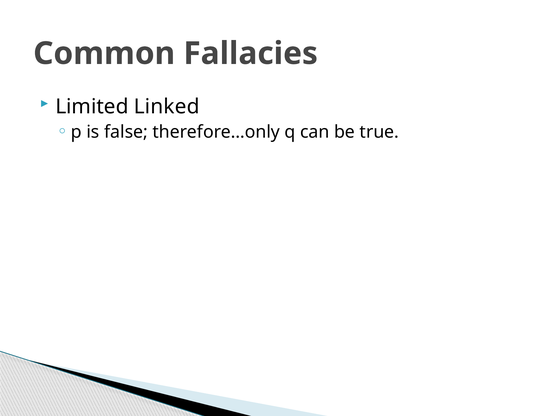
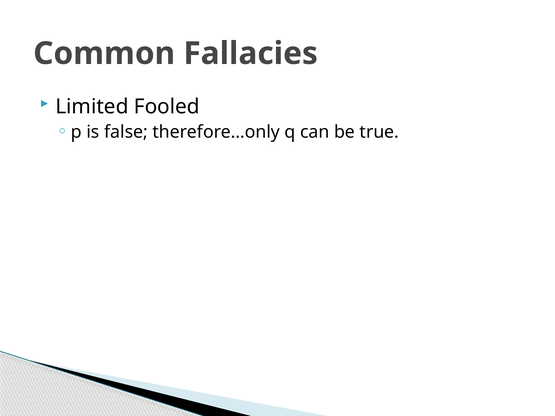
Linked: Linked -> Fooled (167, 107)
